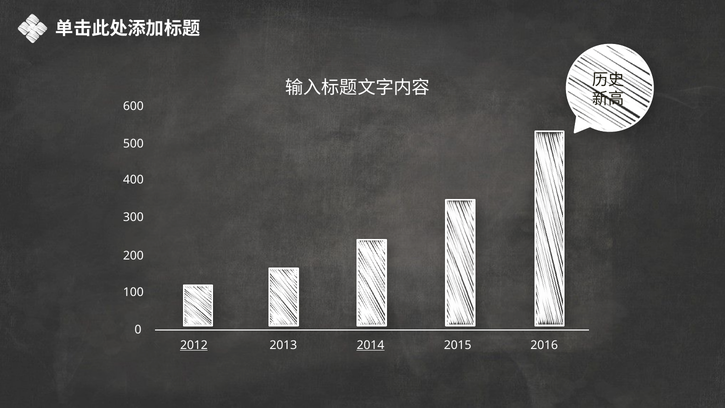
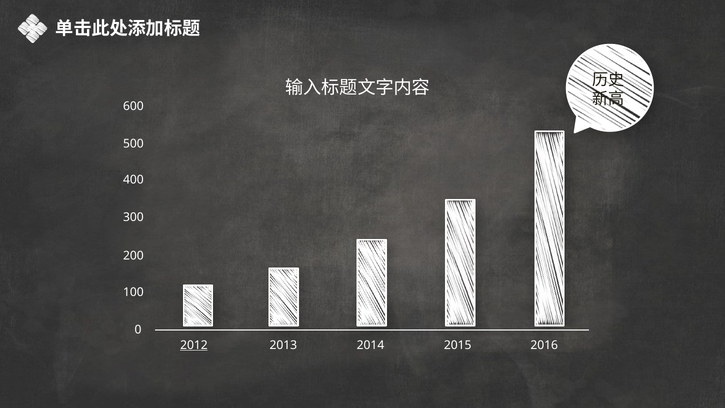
2014 underline: present -> none (371, 345)
